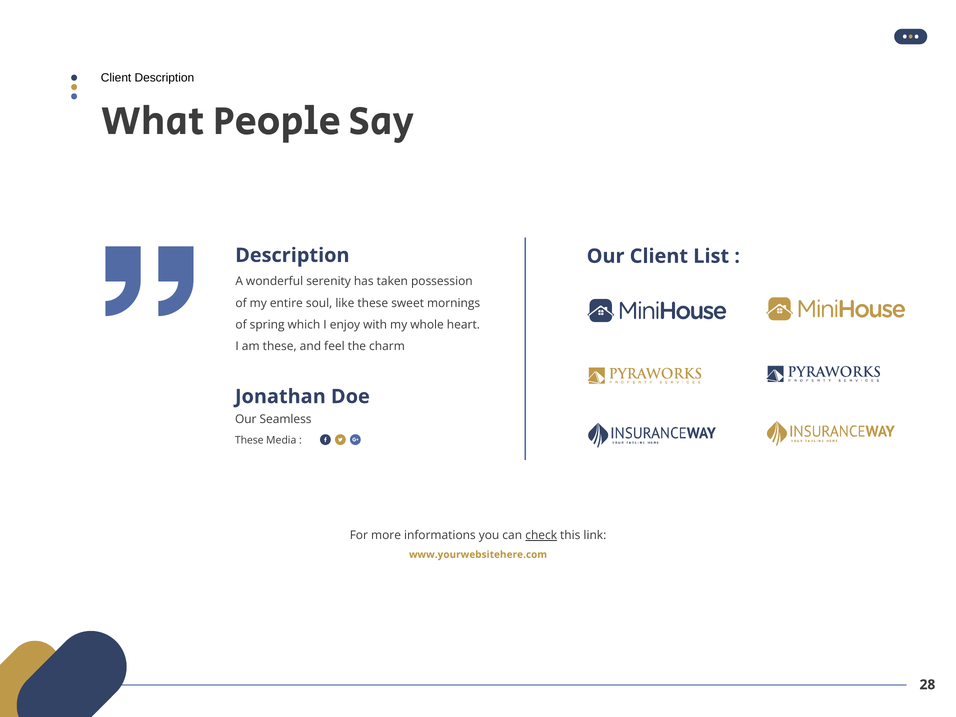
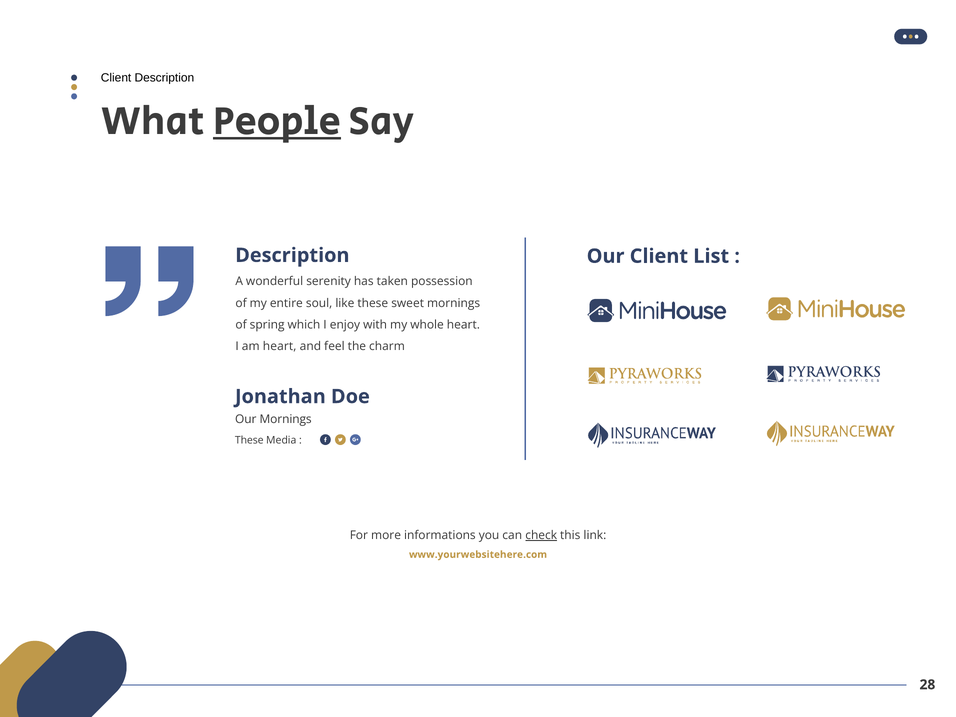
People underline: none -> present (277, 121)
am these: these -> heart (280, 346)
Our Seamless: Seamless -> Mornings (286, 419)
